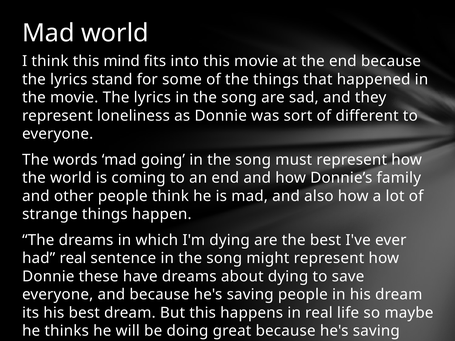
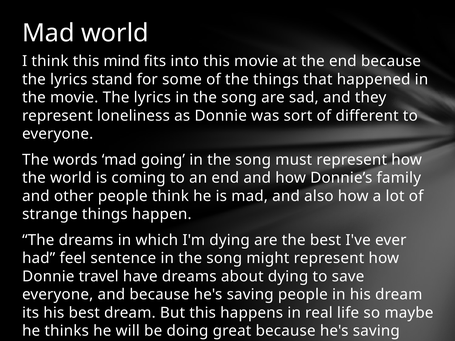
had real: real -> feel (73, 258)
these: these -> travel (99, 277)
